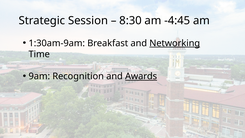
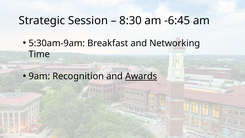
-4:45: -4:45 -> -6:45 (177, 21)
1:30am-9am: 1:30am-9am -> 5:30am-9am (57, 43)
Networking underline: present -> none (175, 43)
